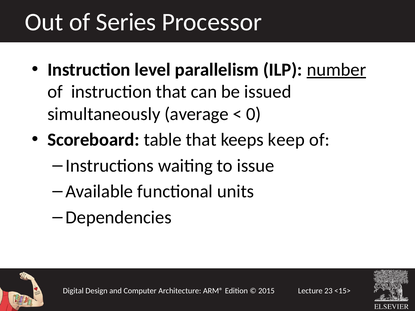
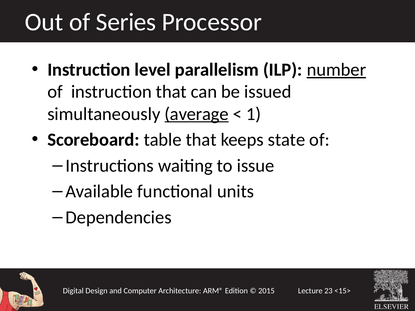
average underline: none -> present (197, 114)
0: 0 -> 1 (254, 114)
keep: keep -> state (287, 140)
